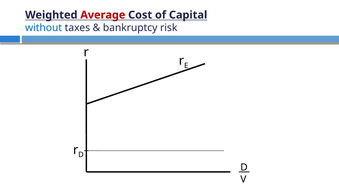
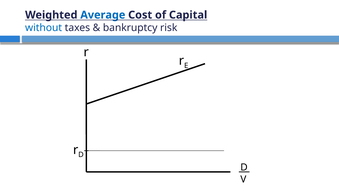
Average colour: red -> blue (103, 15)
